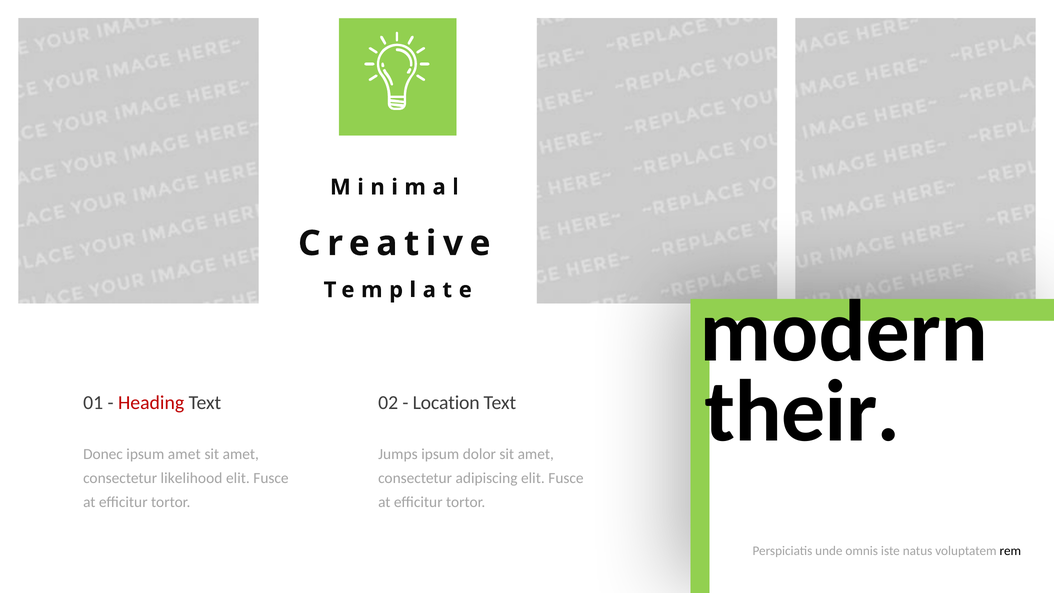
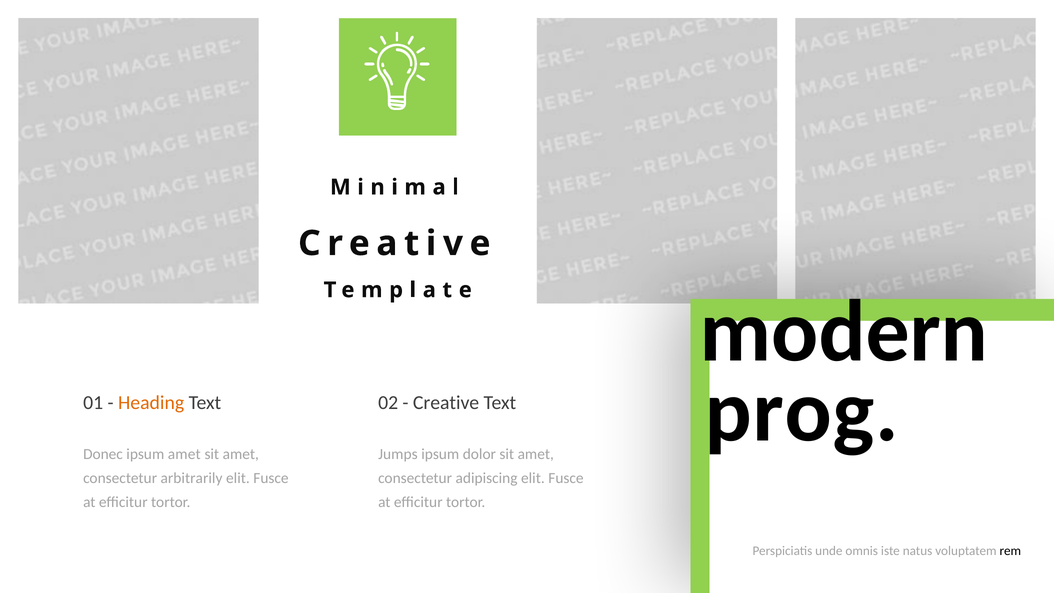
their: their -> prog (802, 412)
Heading colour: red -> orange (151, 403)
Location: Location -> Creative (446, 403)
likelihood: likelihood -> arbitrarily (192, 478)
